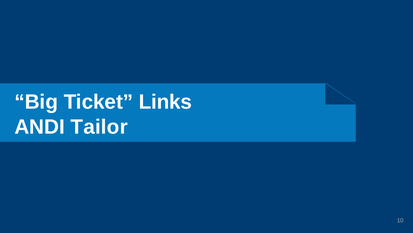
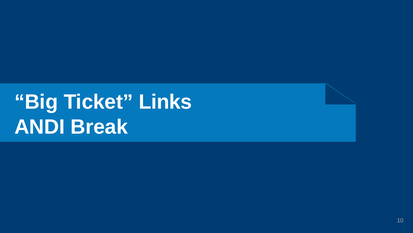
Tailor: Tailor -> Break (99, 127)
